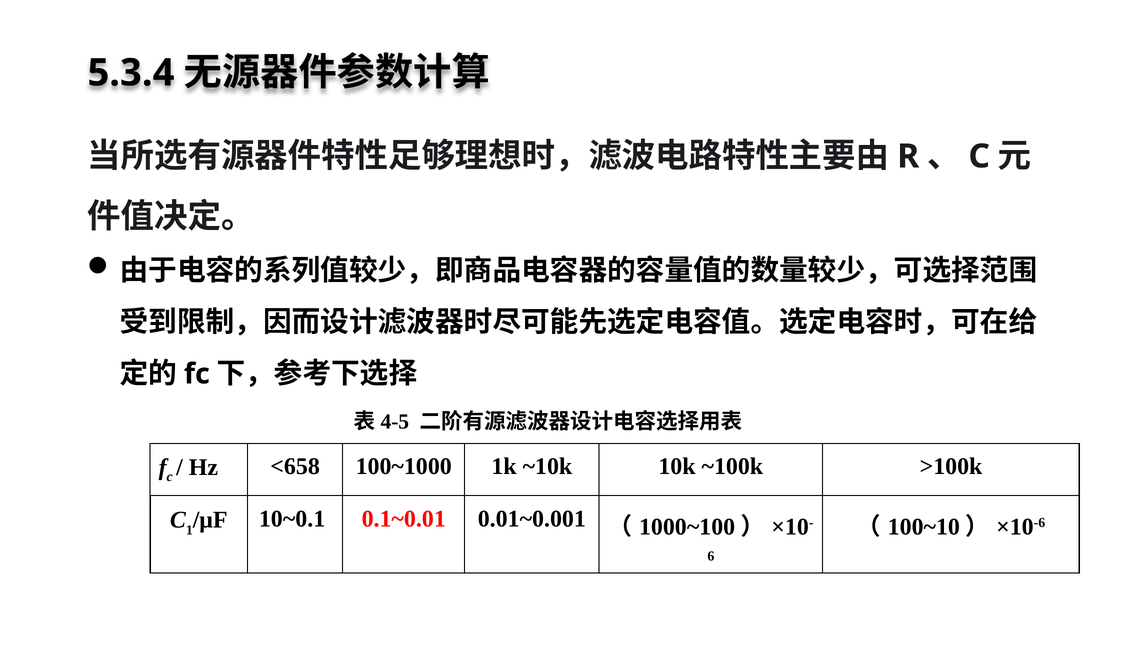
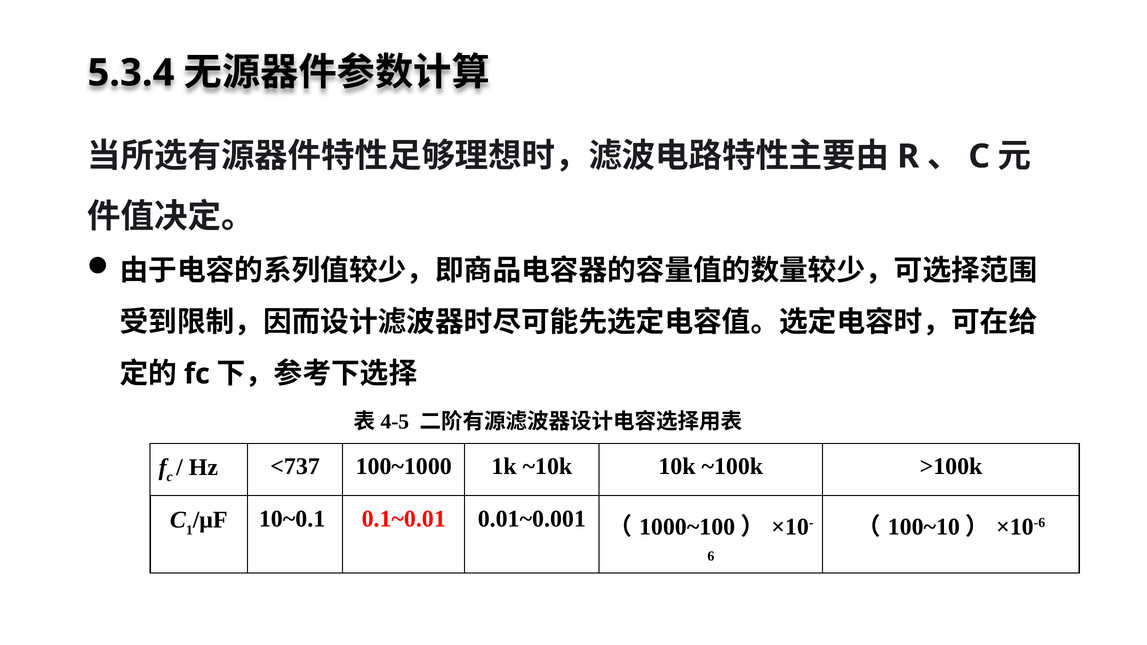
<658: <658 -> <737 (295, 467)
